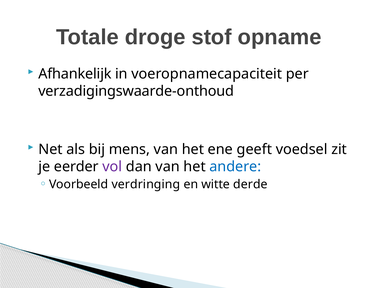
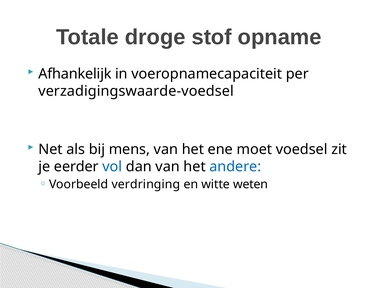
verzadigingswaarde-onthoud: verzadigingswaarde-onthoud -> verzadigingswaarde-voedsel (136, 91)
geeft: geeft -> moet (254, 149)
vol colour: purple -> blue (112, 167)
derde: derde -> weten (251, 184)
